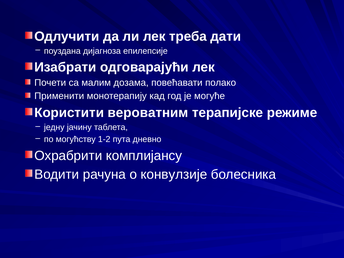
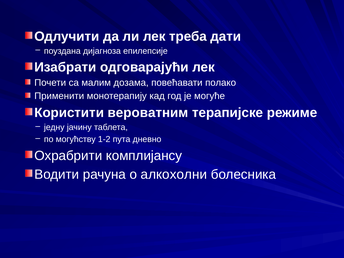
конвулзије: конвулзије -> алкохолни (174, 174)
